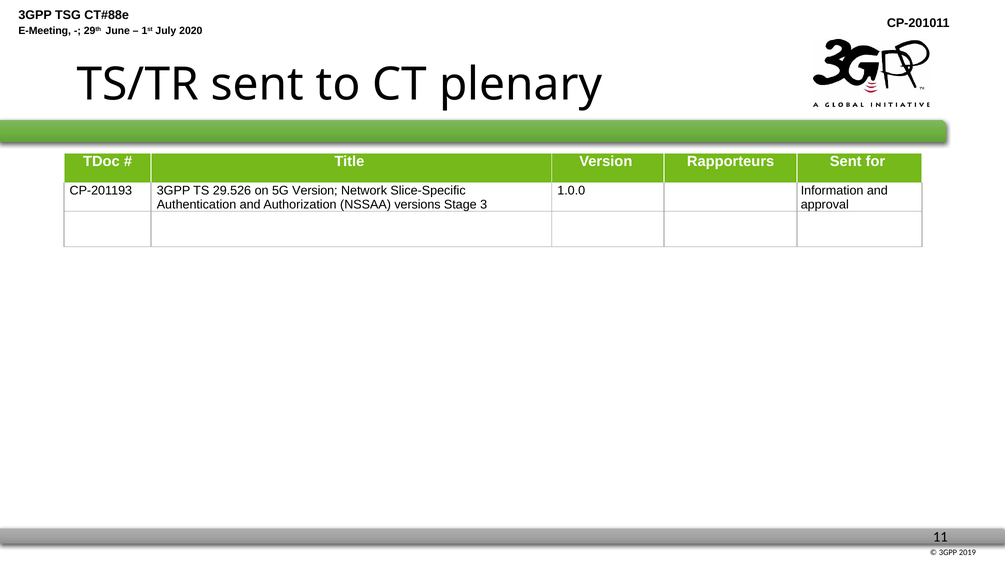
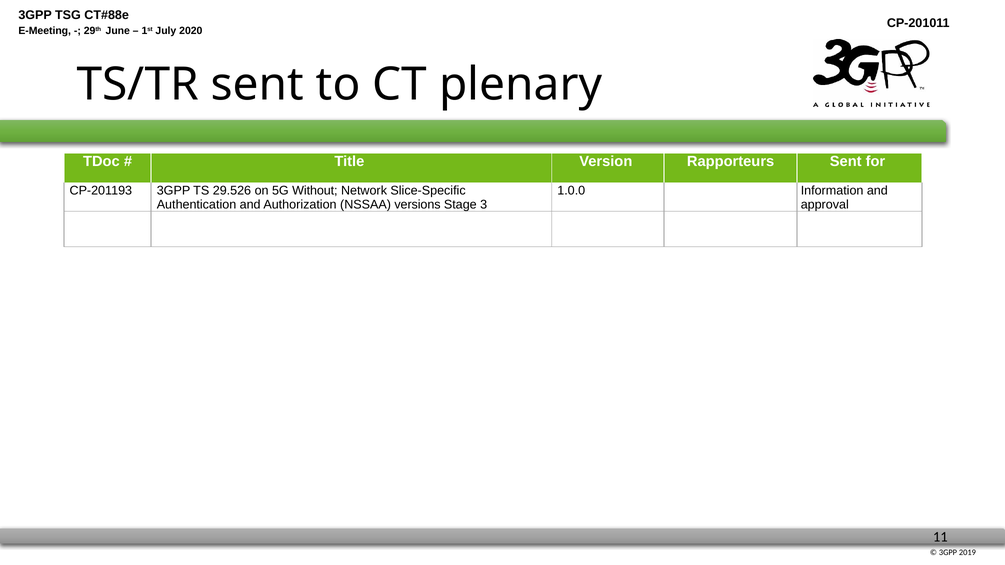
5G Version: Version -> Without (315, 190)
